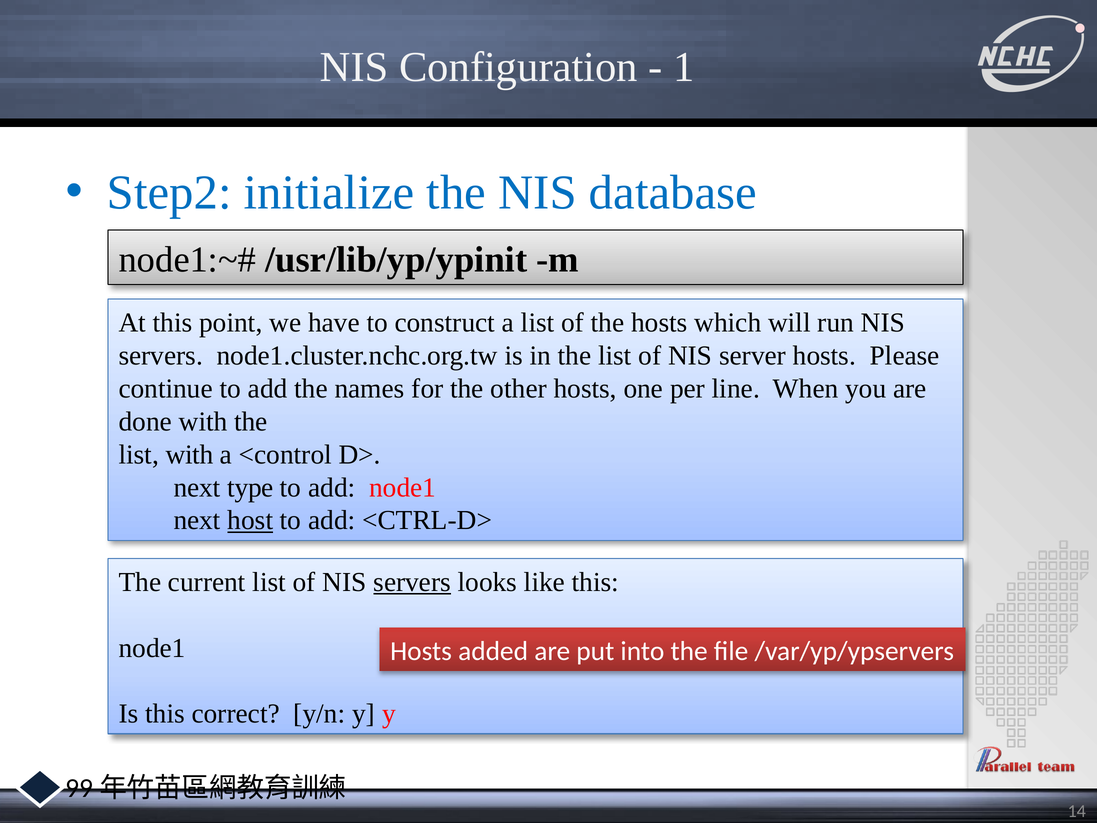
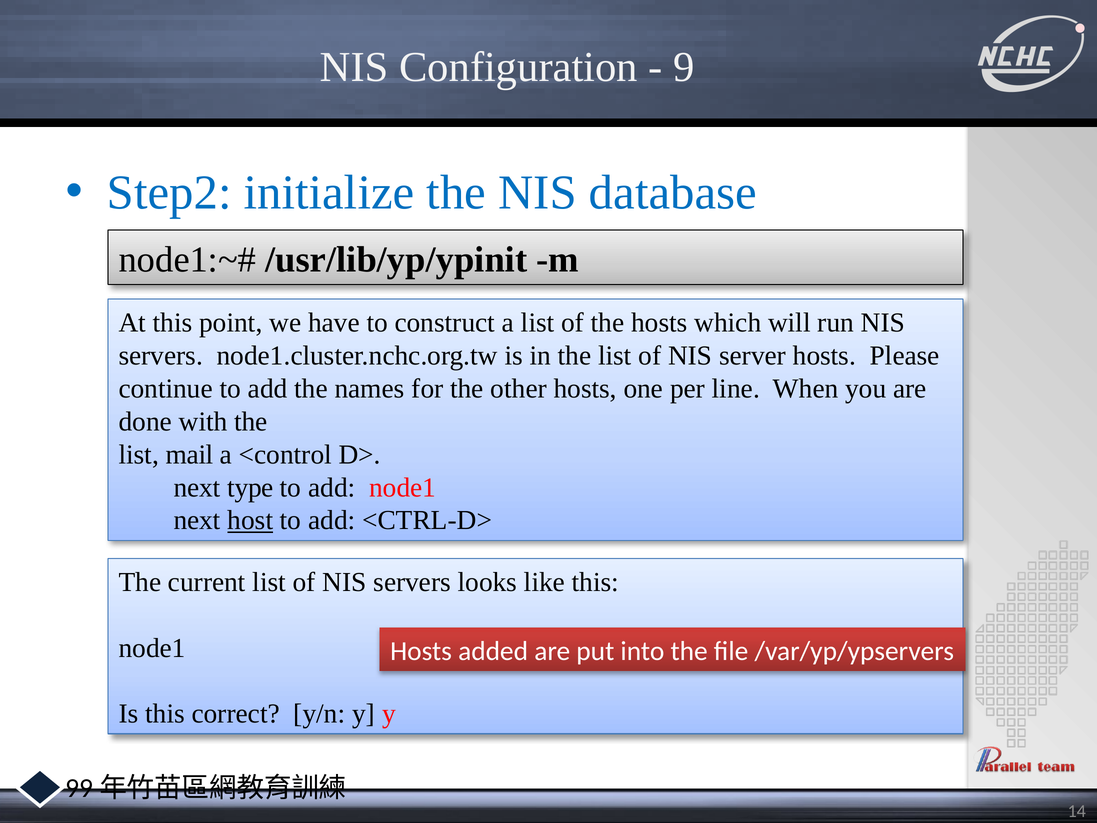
1: 1 -> 9 (684, 67)
list with: with -> mail (190, 454)
servers underline: present -> none (412, 582)
